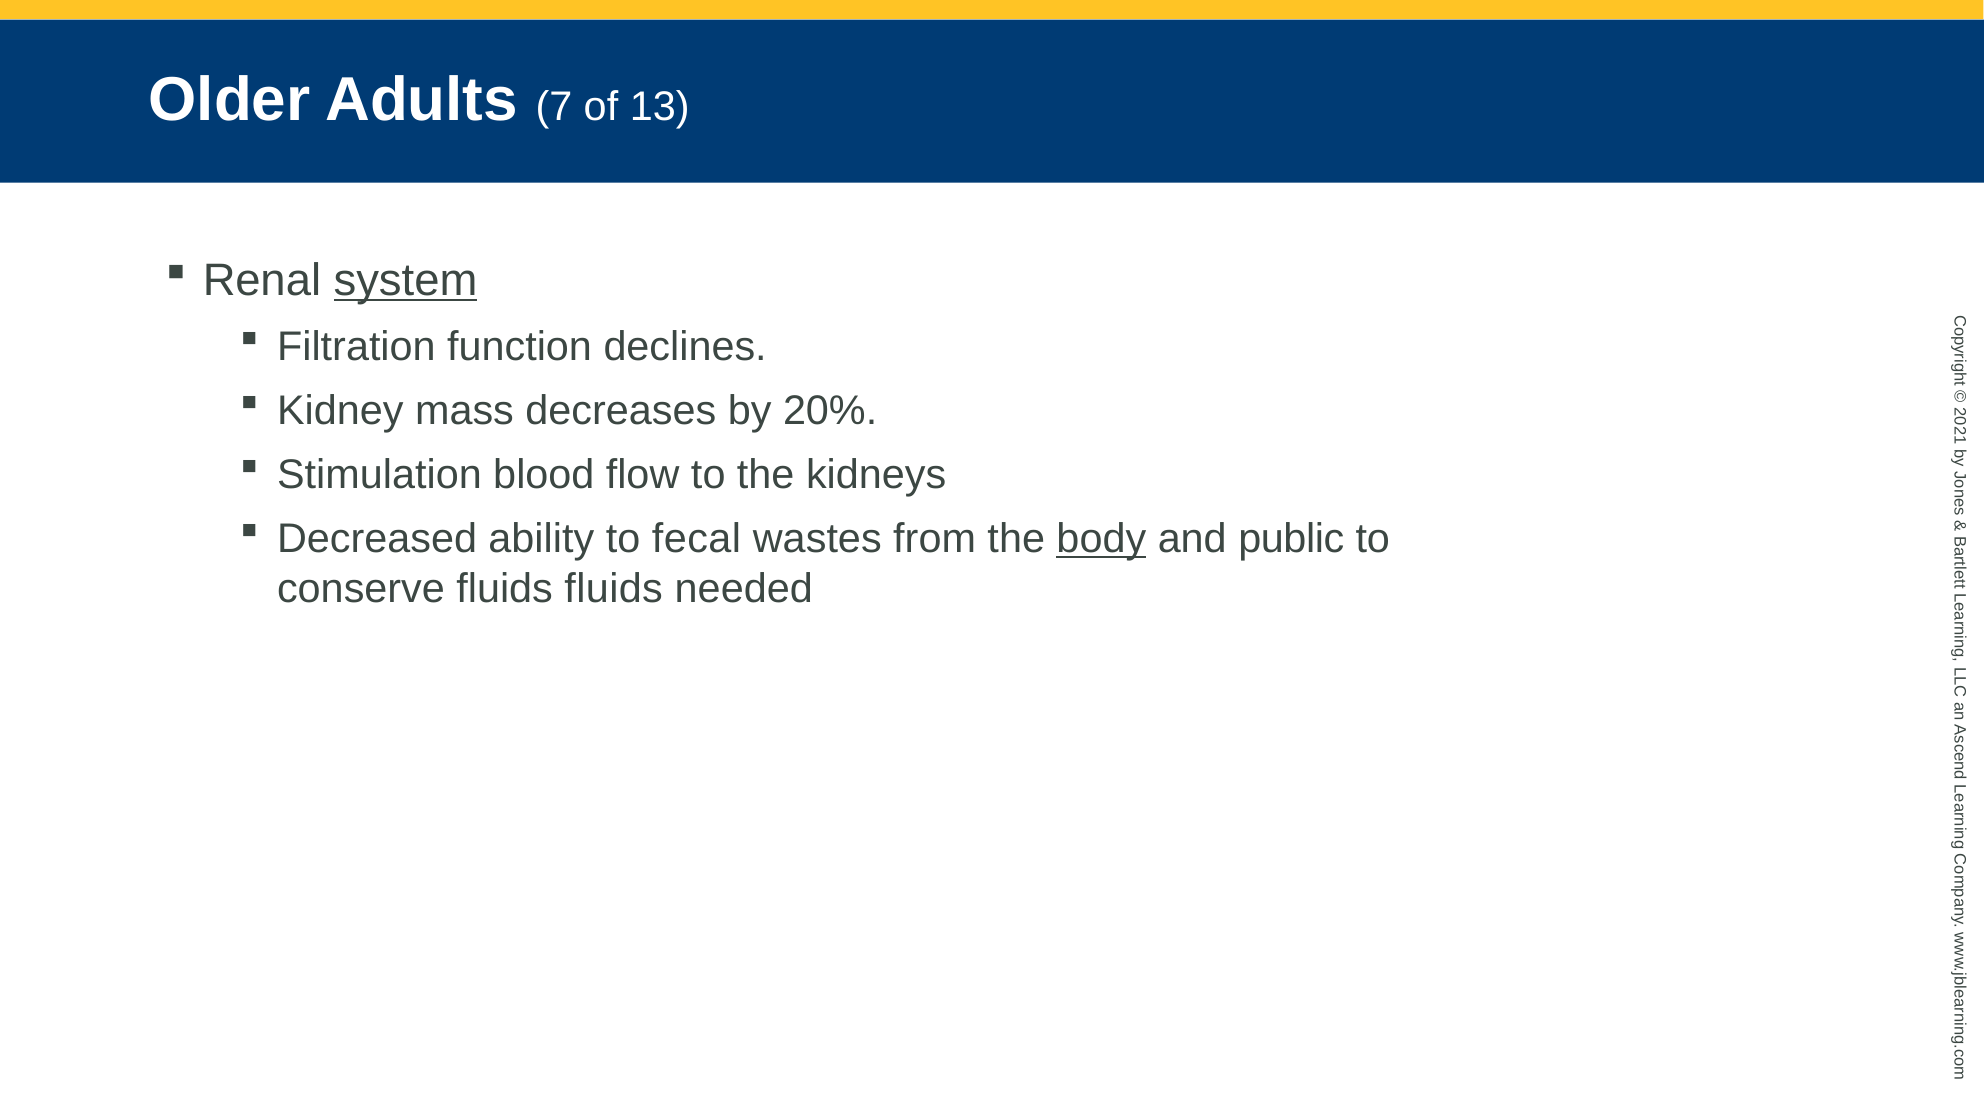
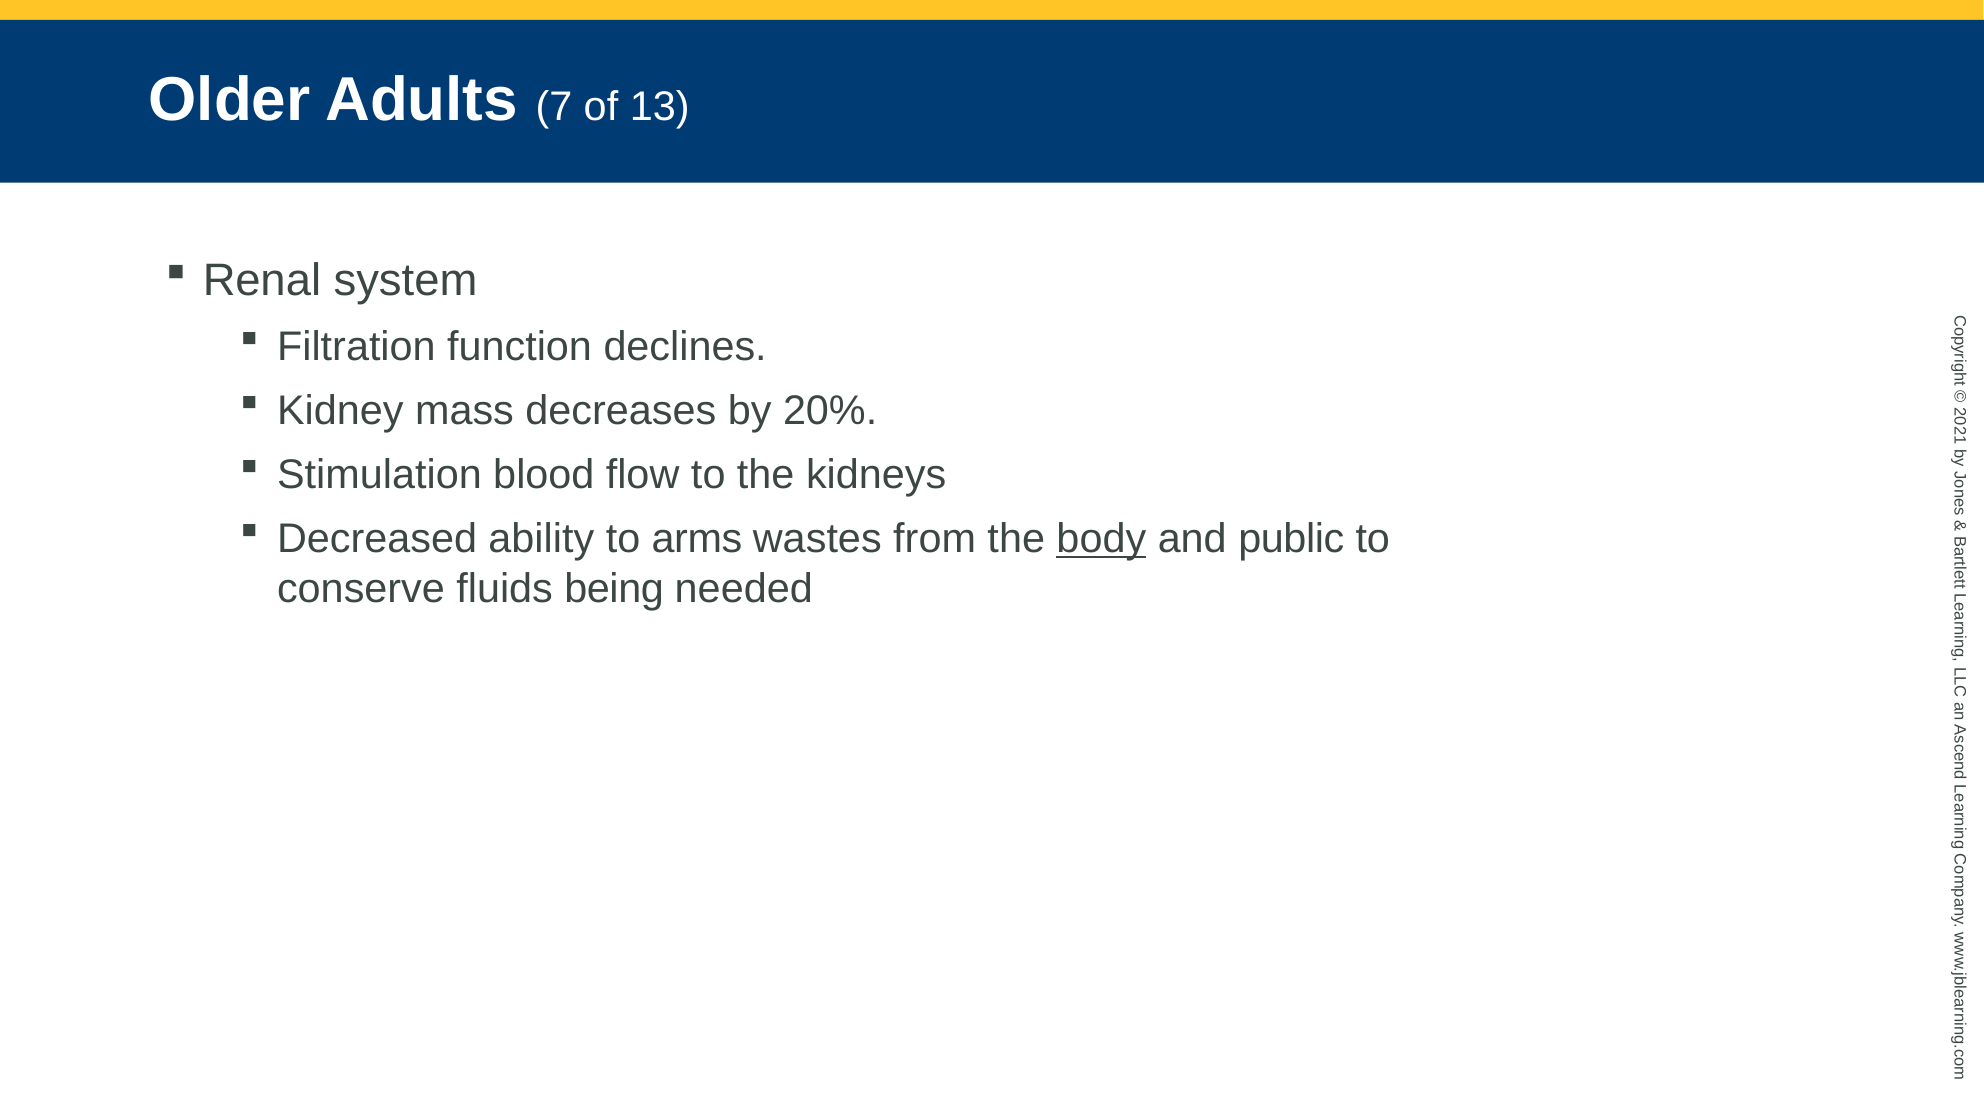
system underline: present -> none (405, 280)
fecal: fecal -> arms (697, 539)
fluids fluids: fluids -> being (614, 589)
